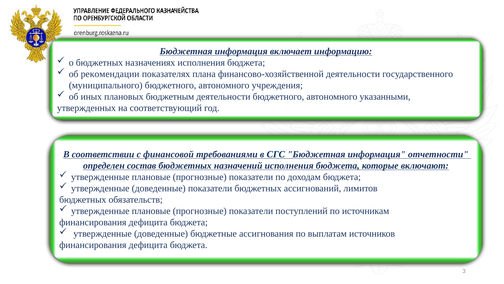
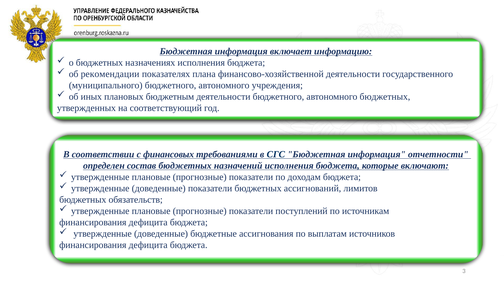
автономного указанными: указанными -> бюджетных (385, 97)
финансовой: финансовой -> финансовых (169, 154)
